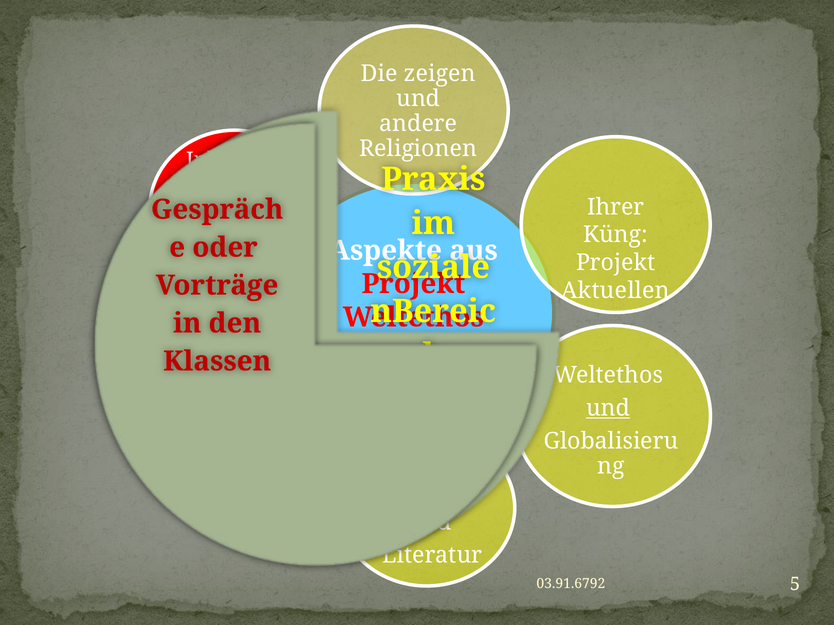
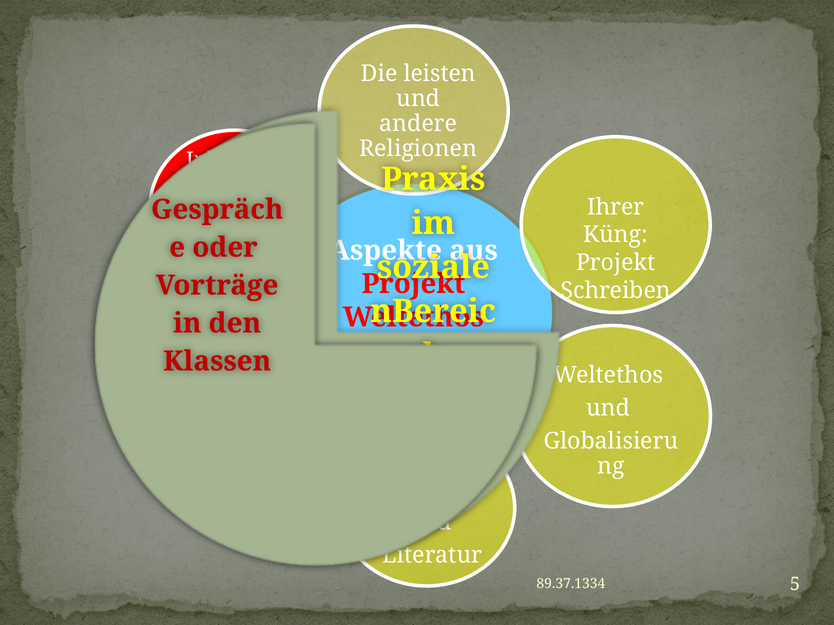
zeigen: zeigen -> leisten (440, 74)
Aktuellen: Aktuellen -> Schreiben (616, 291)
und underline: present -> none (608, 408)
03.91.6792: 03.91.6792 -> 89.37.1334 (571, 584)
